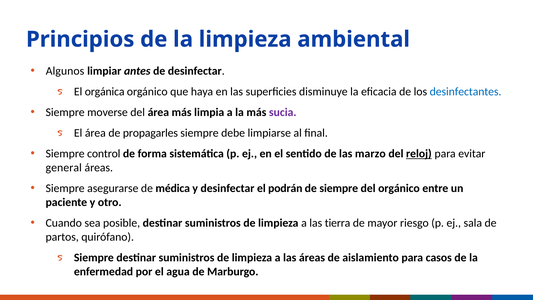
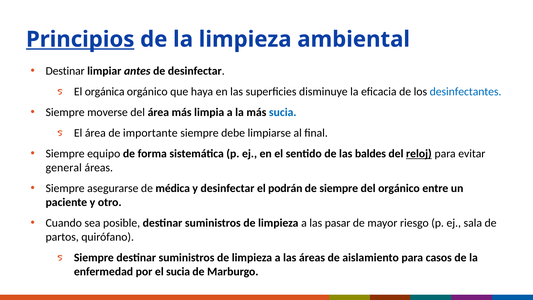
Principios underline: none -> present (80, 39)
Algunos: Algunos -> Destinar (65, 71)
sucia colour: purple -> blue (283, 112)
propagarles: propagarles -> importante (150, 133)
control: control -> equipo (104, 153)
marzo: marzo -> baldes (370, 153)
tierra: tierra -> pasar (338, 223)
el agua: agua -> sucia (178, 271)
